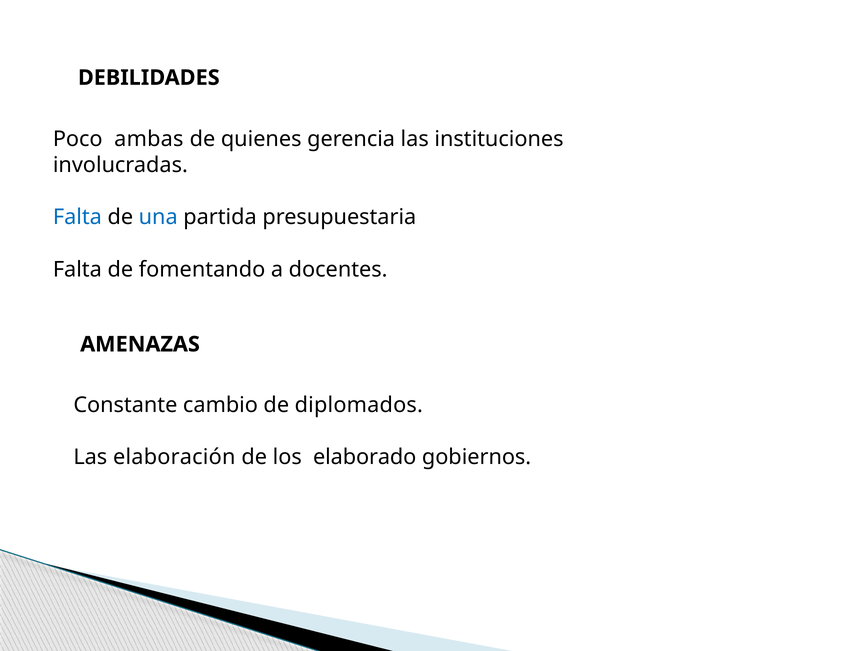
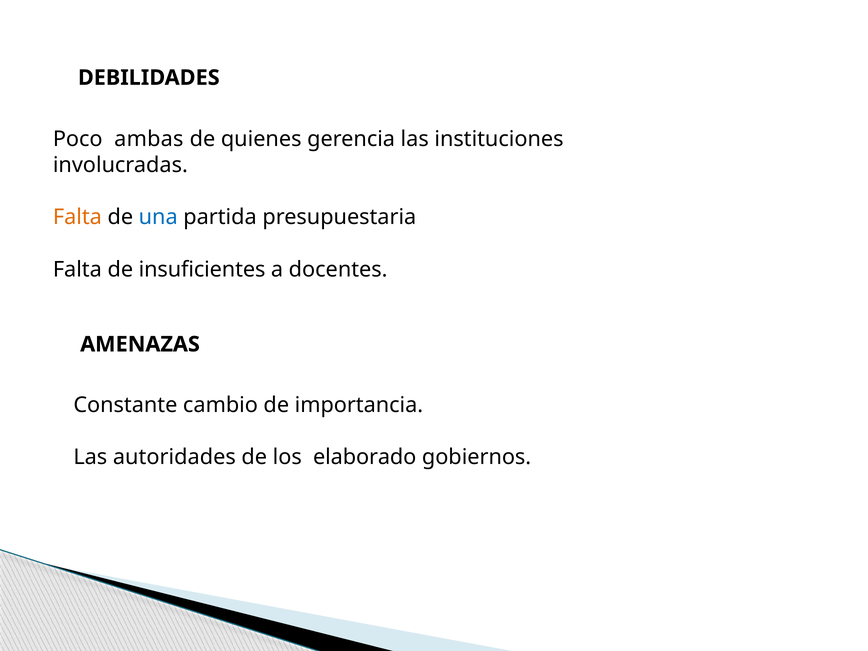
Falta colour: blue -> orange (77, 217)
fomentando: fomentando -> insuficientes (202, 269)
diplomados: diplomados -> importancia (359, 405)
elaboración: elaboración -> autoridades (174, 457)
